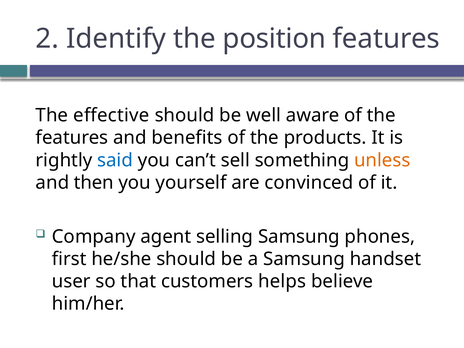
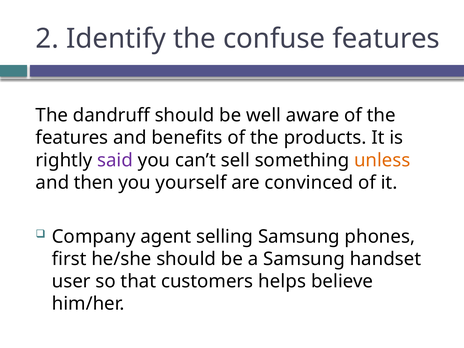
position: position -> confuse (274, 39)
effective: effective -> dandruff (111, 115)
said colour: blue -> purple (115, 160)
